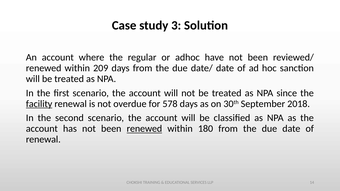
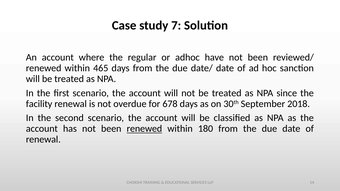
3: 3 -> 7 (176, 25)
209: 209 -> 465 (101, 68)
facility underline: present -> none (39, 104)
578: 578 -> 678 (170, 104)
